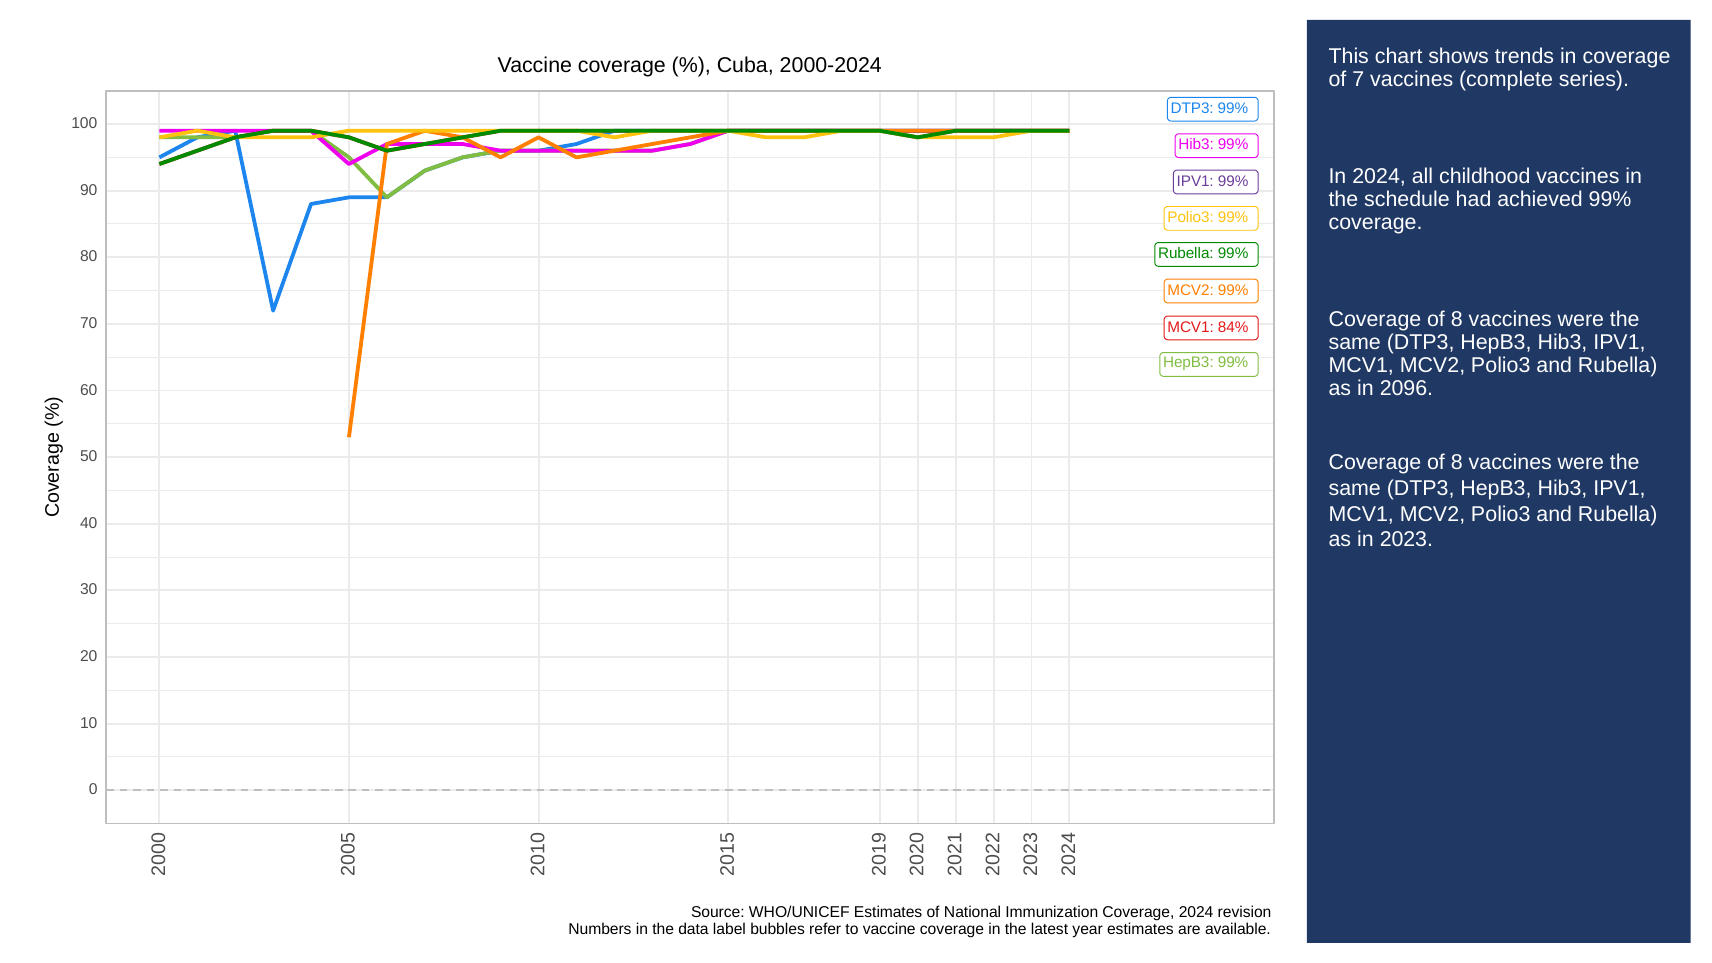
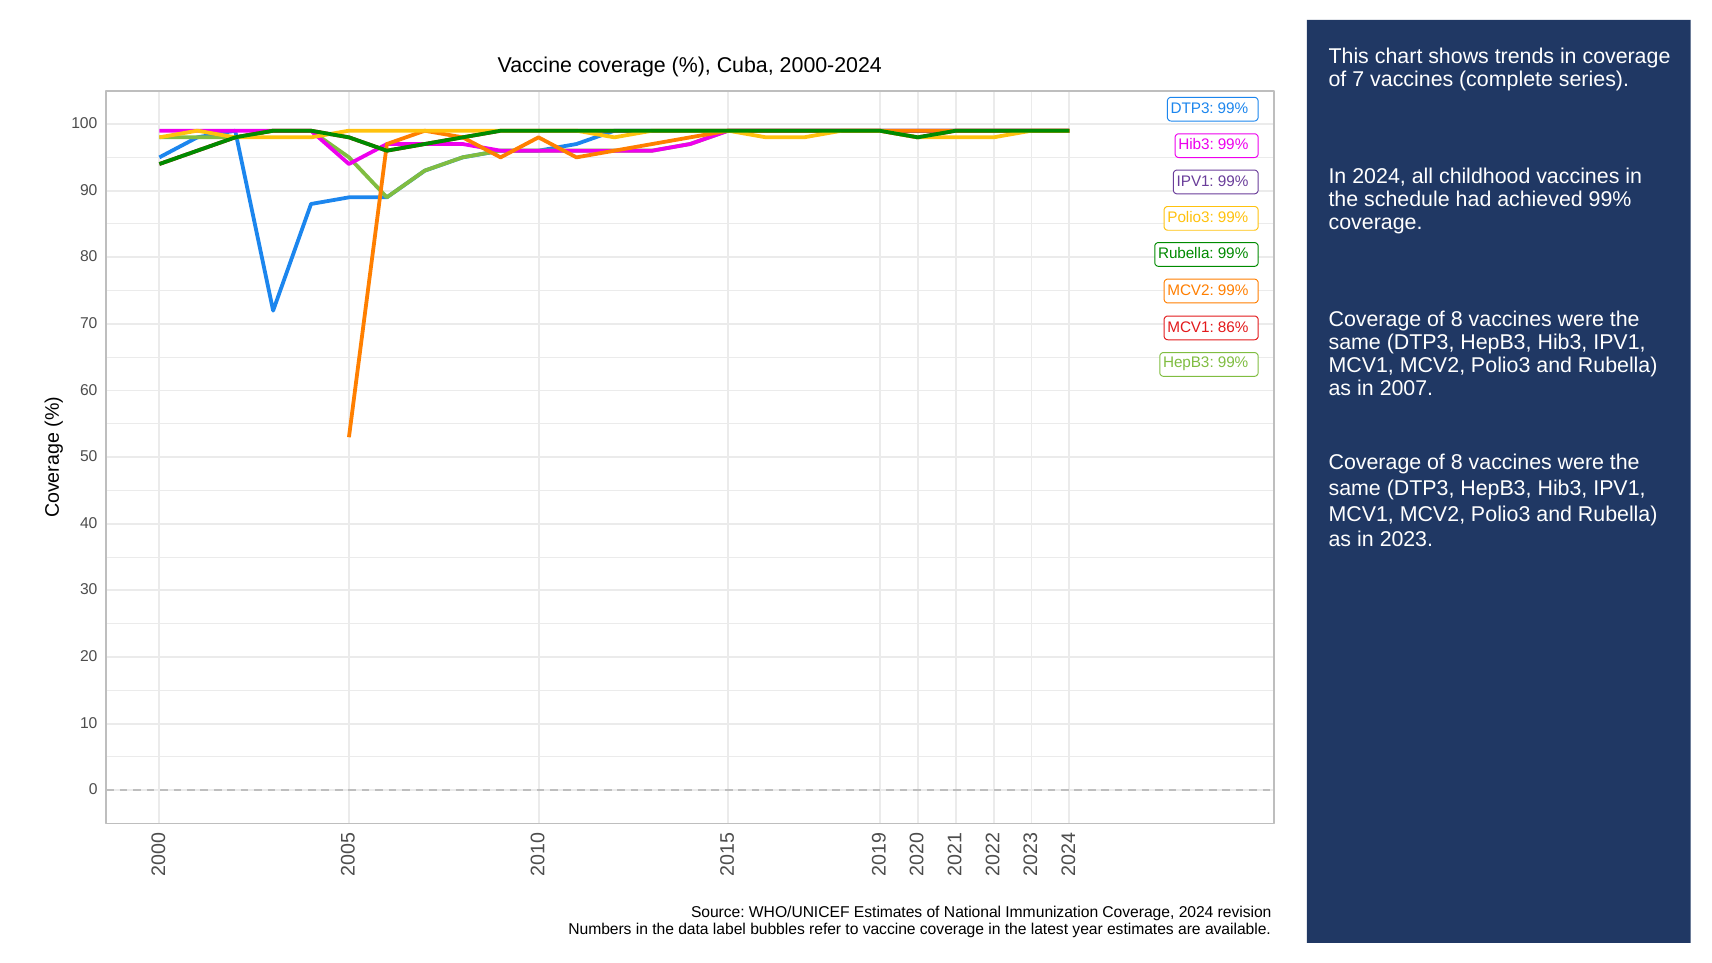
84%: 84% -> 86% (1233, 327)
2096: 2096 -> 2007 (1406, 388)
